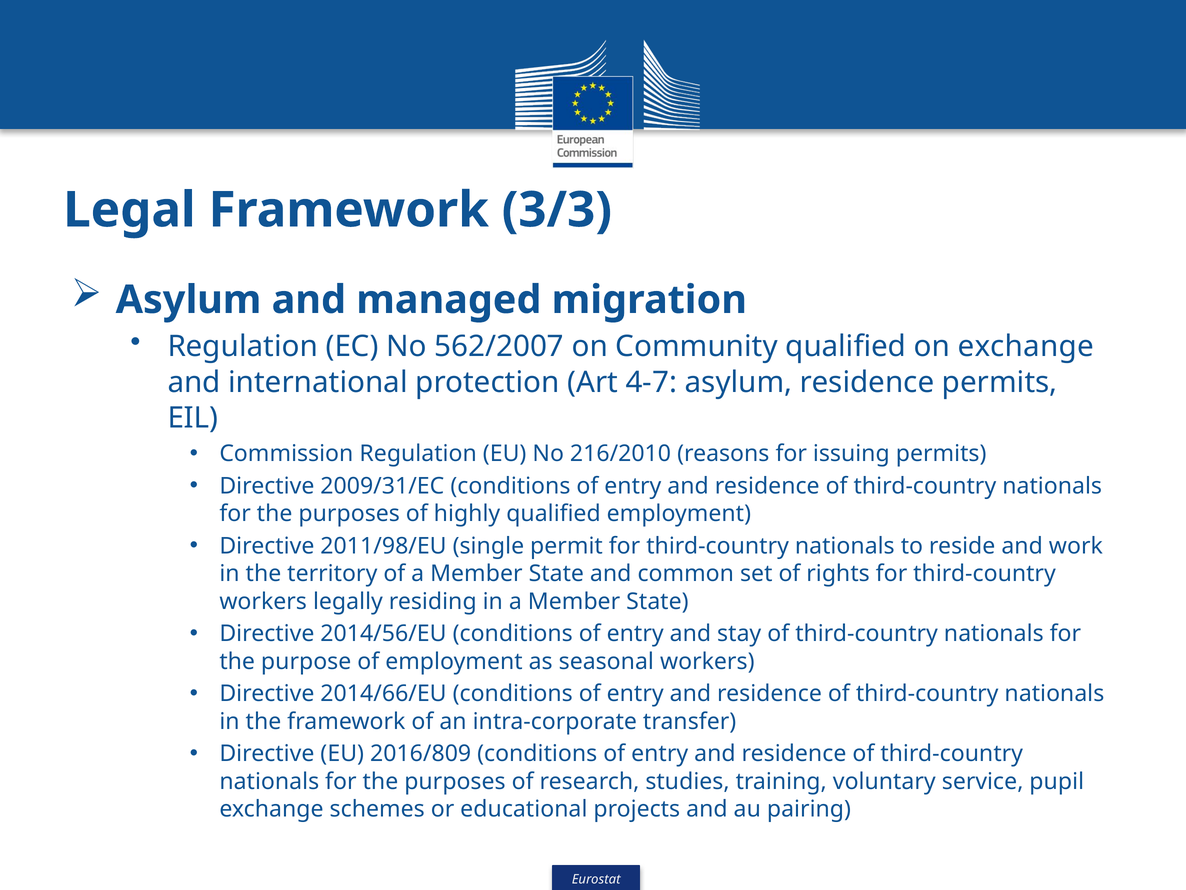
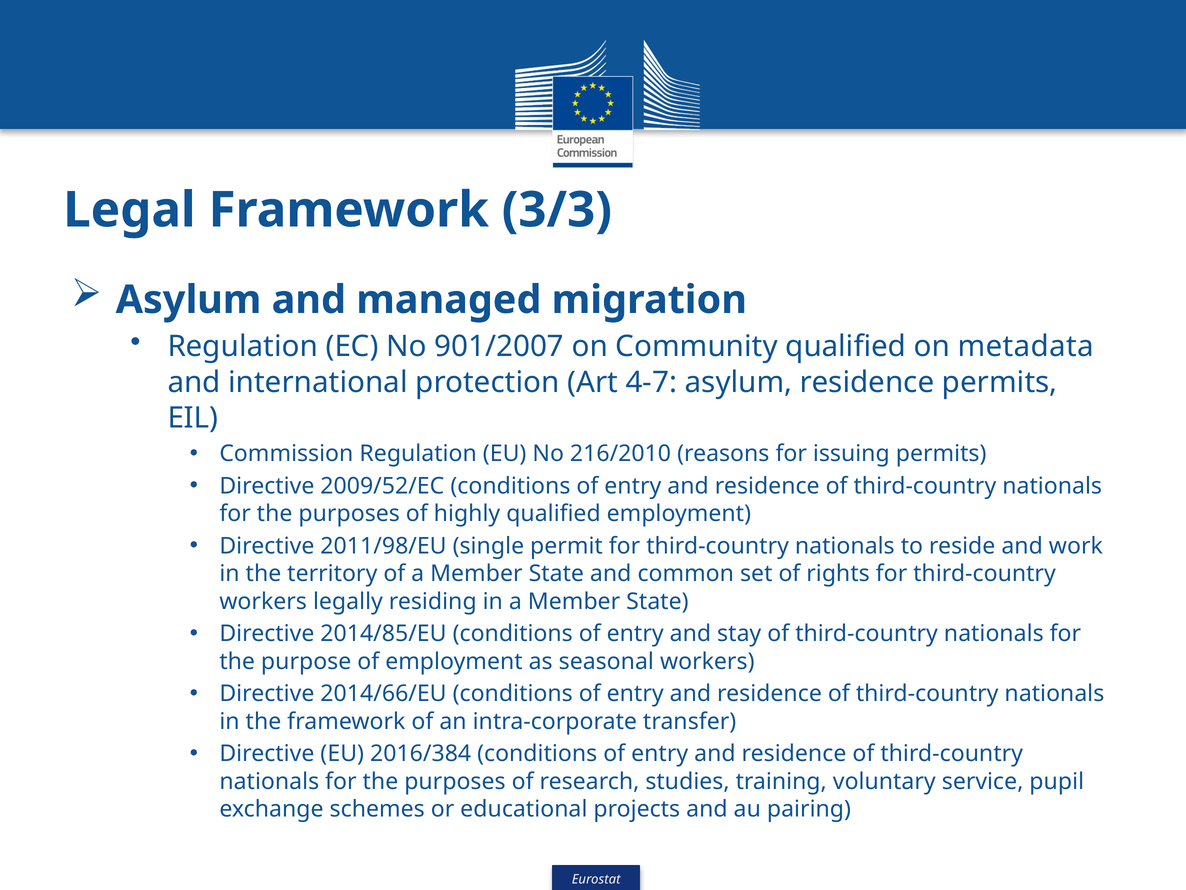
562/2007: 562/2007 -> 901/2007 (499, 346)
on exchange: exchange -> metadata (1026, 346)
2009/31/EC: 2009/31/EC -> 2009/52/EC (382, 486)
2014/56/EU: 2014/56/EU -> 2014/85/EU (383, 633)
2016/809: 2016/809 -> 2016/384 (421, 753)
